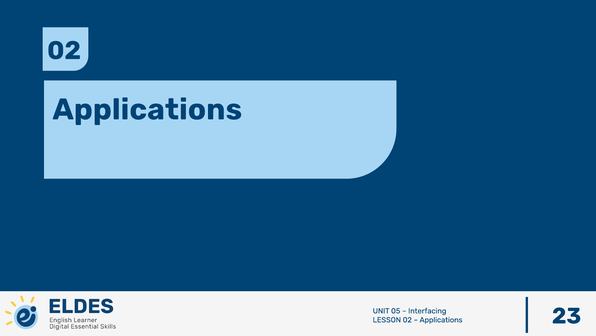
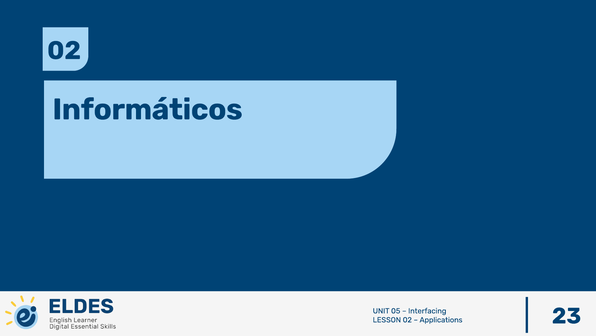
Applications: Applications -> Informáticos (148, 109)
